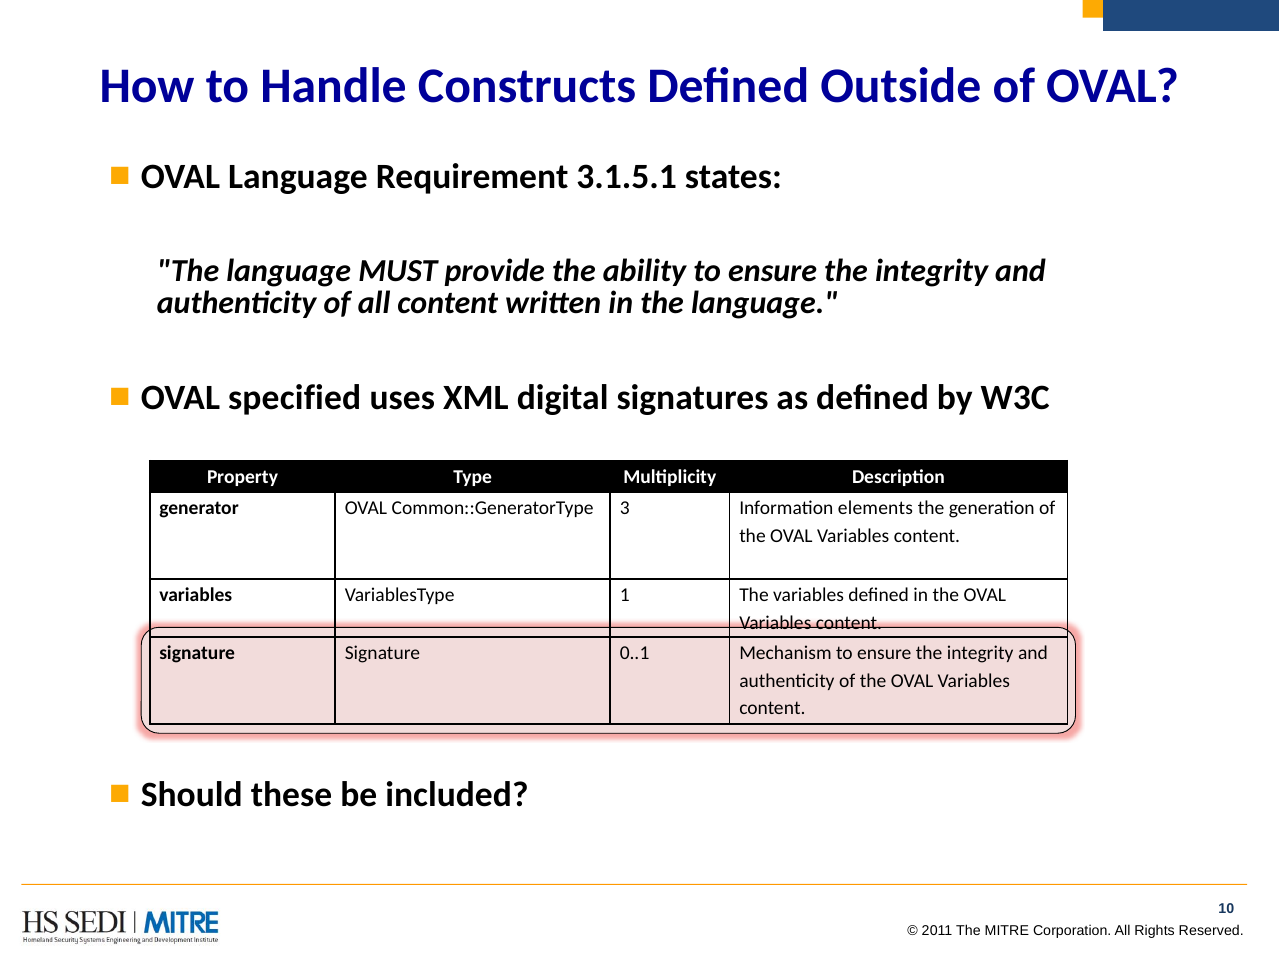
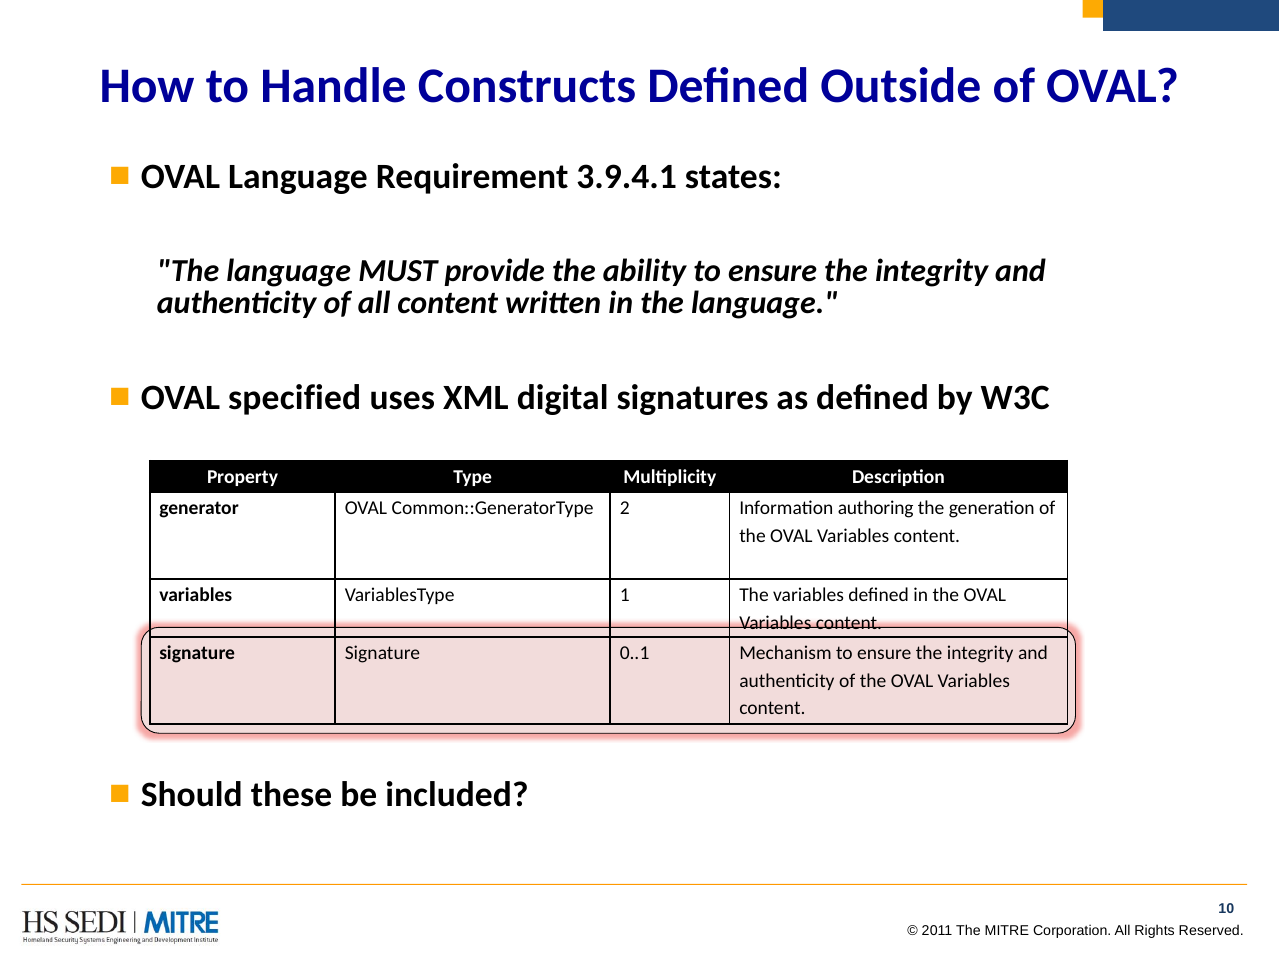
3.1.5.1: 3.1.5.1 -> 3.9.4.1 (627, 177)
3: 3 -> 2 (625, 508)
elements: elements -> authoring (876, 508)
